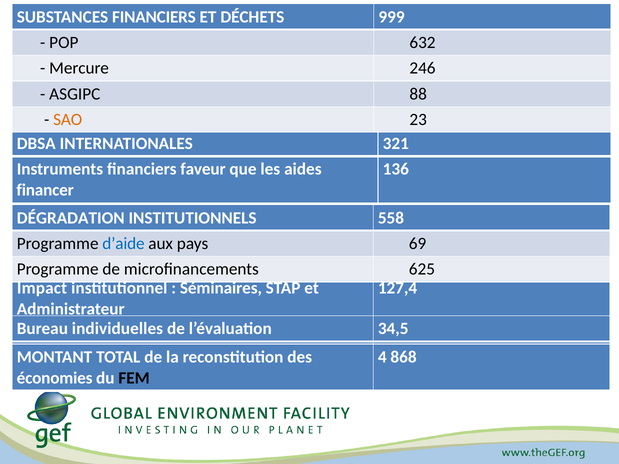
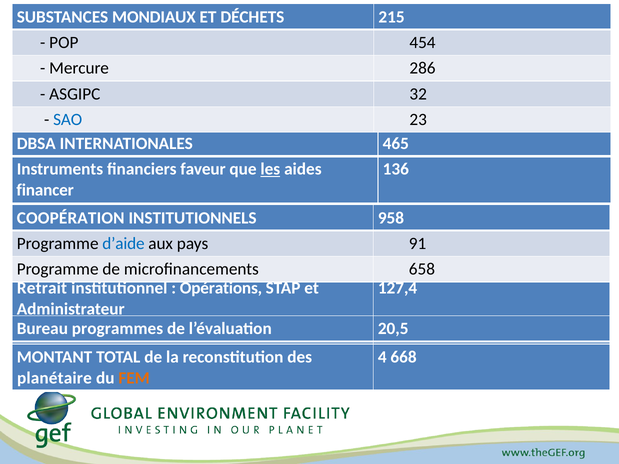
SUBSTANCES FINANCIERS: FINANCIERS -> MONDIAUX (154, 17)
999: 999 -> 215 (392, 17)
632: 632 -> 454 (423, 43)
246: 246 -> 286 (423, 68)
88: 88 -> 32 (418, 94)
SAO colour: orange -> blue (68, 120)
321: 321 -> 465 (396, 144)
les underline: none -> present (270, 169)
DÉGRADATION: DÉGRADATION -> COOPÉRATION (71, 218)
558: 558 -> 958 (391, 218)
69: 69 -> 91 (418, 244)
625: 625 -> 658 (422, 269)
Impact: Impact -> Retrait (42, 288)
Séminaires: Séminaires -> Opérations (221, 288)
individuelles: individuelles -> programmes (117, 329)
34,5: 34,5 -> 20,5 (393, 329)
868: 868 -> 668 (404, 357)
économies: économies -> planétaire (54, 378)
FEM colour: black -> orange (134, 378)
